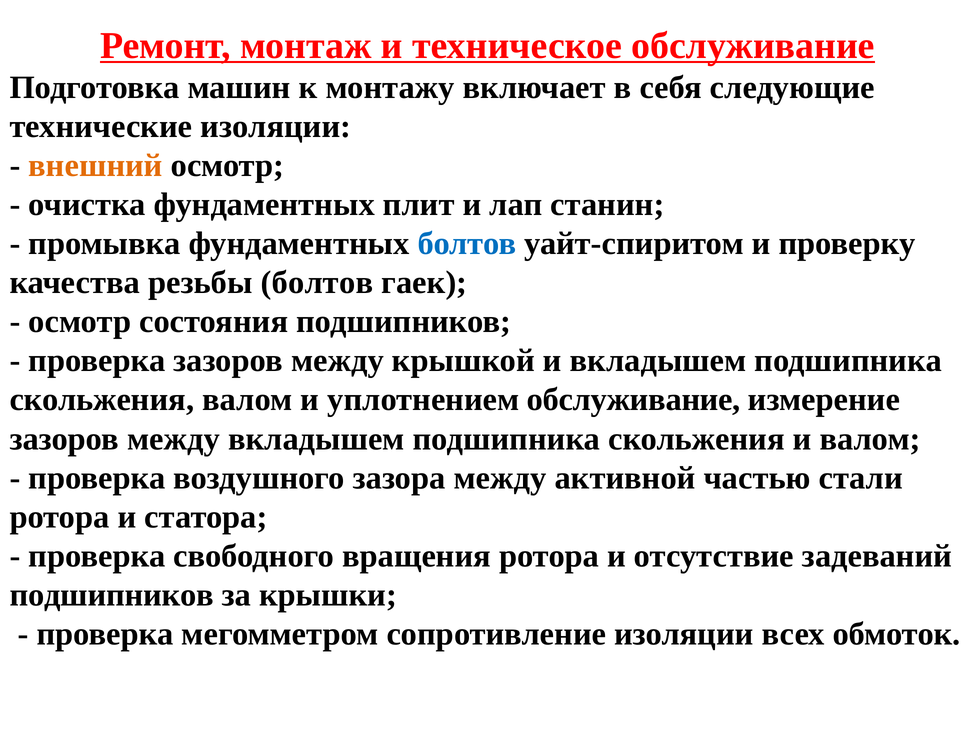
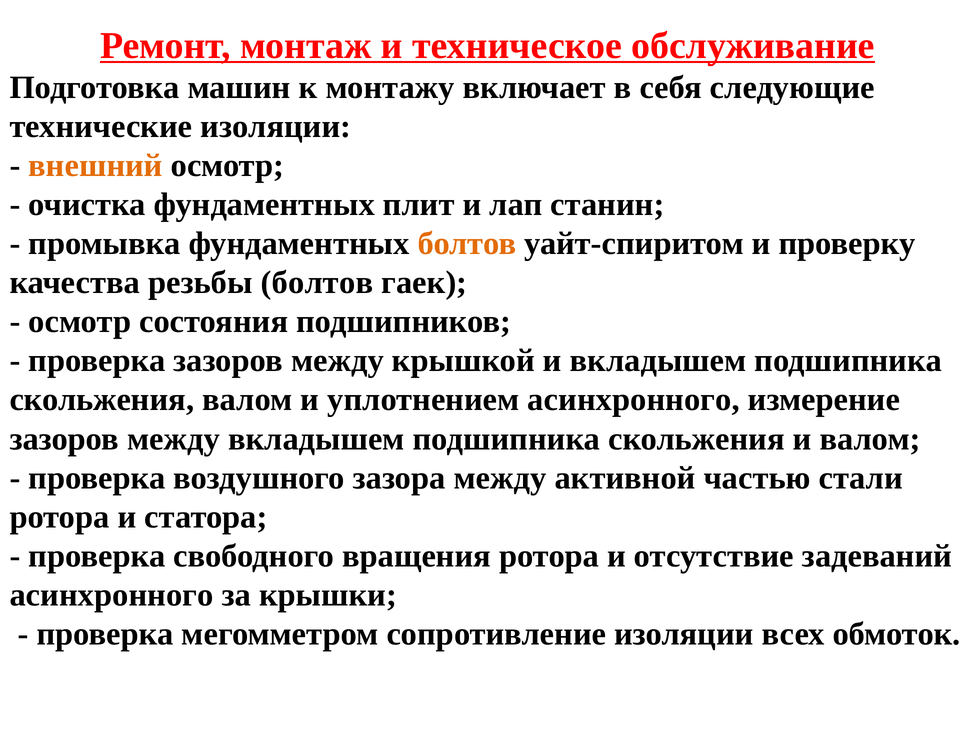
болтов colour: blue -> orange (467, 243)
уплотнением обслуживание: обслуживание -> асинхронного (634, 399)
подшипников: подшипников -> асинхронного (112, 594)
